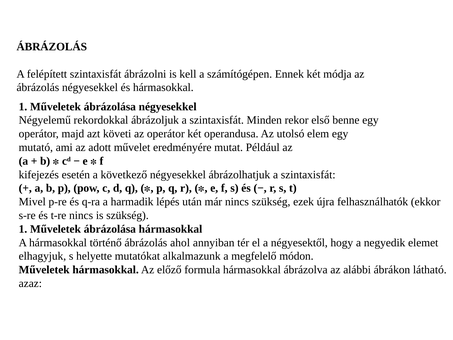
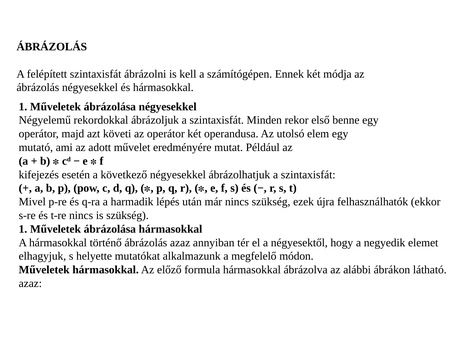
ábrázolás ahol: ahol -> azaz (180, 242)
